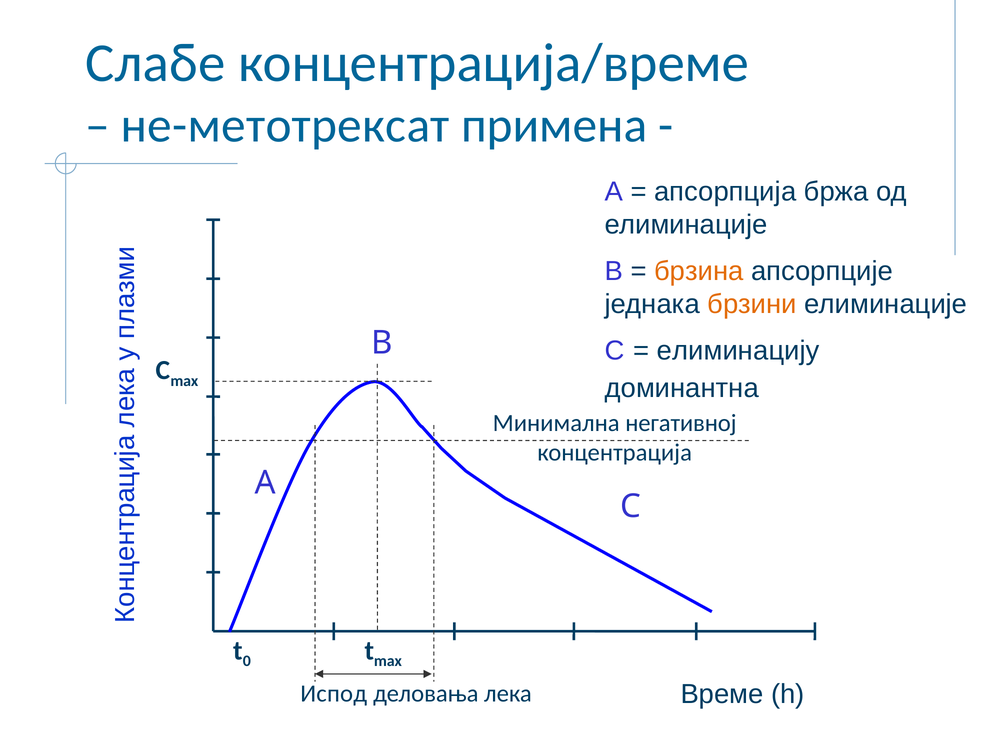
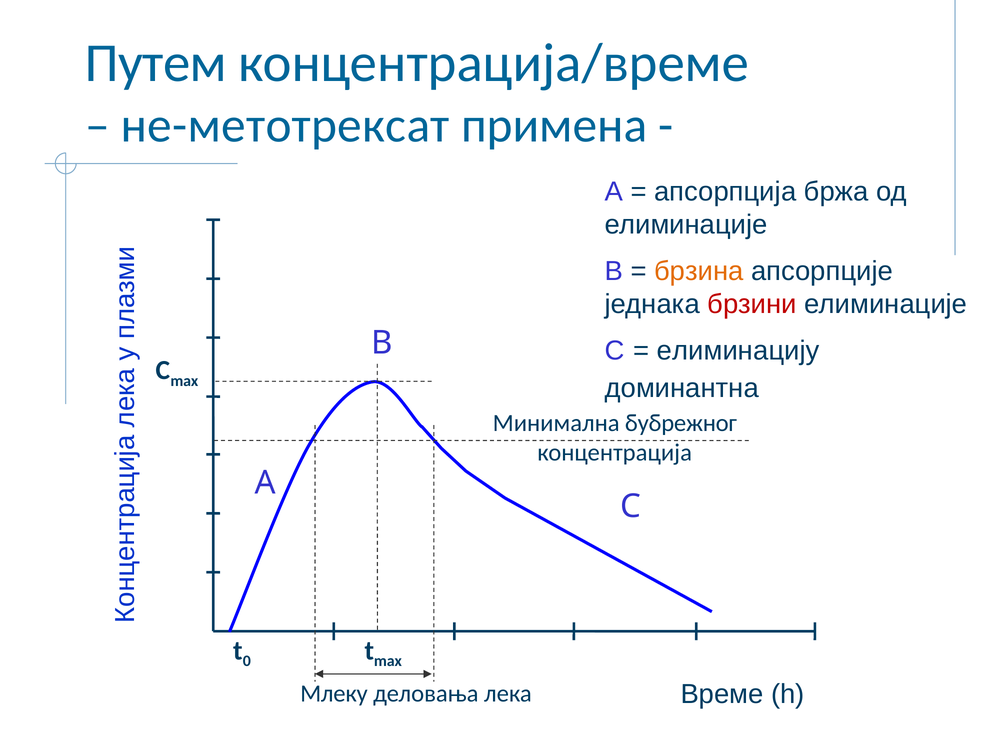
Слабе: Слабе -> Путем (156, 63)
брзини colour: orange -> red (752, 304)
негативној: негативној -> бубрежног (681, 423)
Испод: Испод -> Млеку (334, 694)
